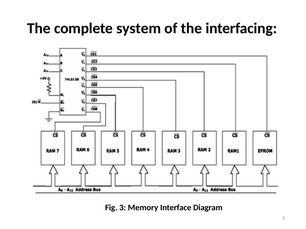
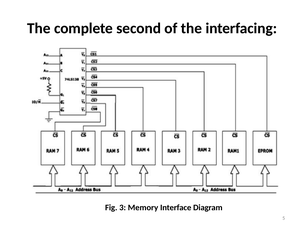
system: system -> second (139, 28)
